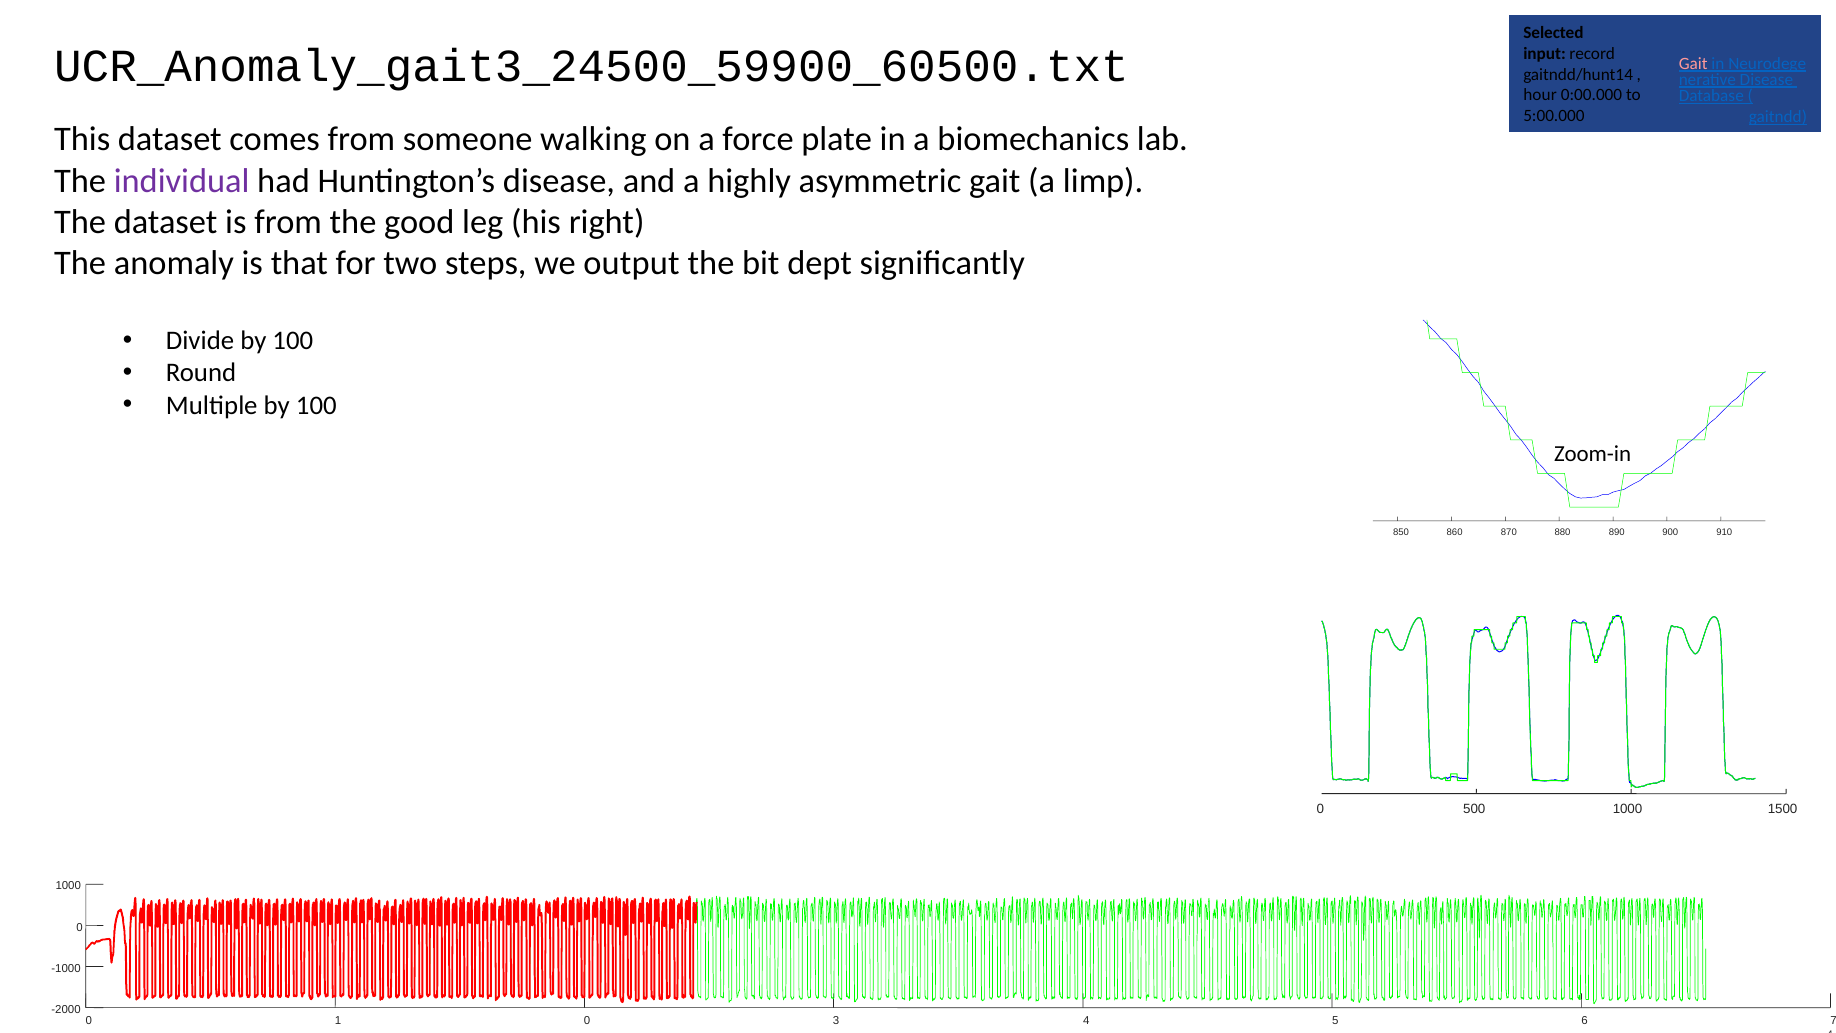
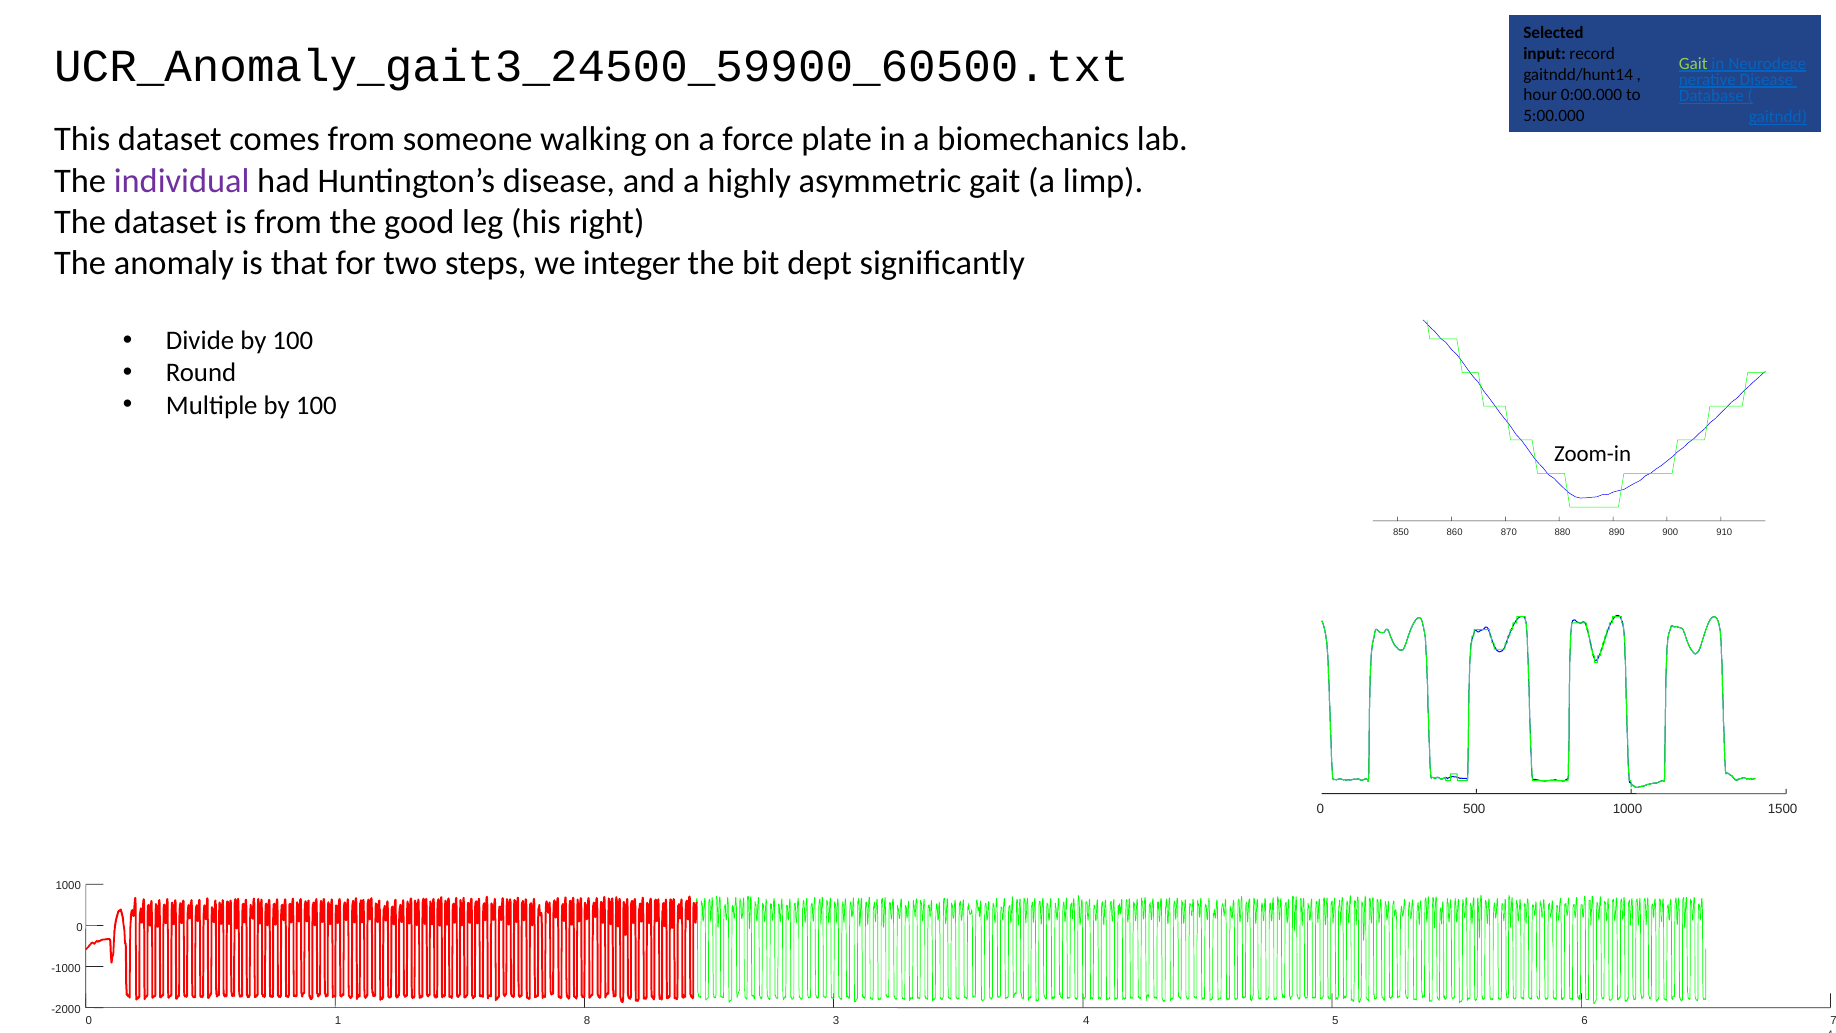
Gait colour: pink -> light green (1693, 63)
output: output -> integer (632, 263)
1 0: 0 -> 8 (587, 1020)
